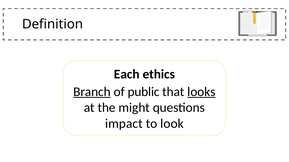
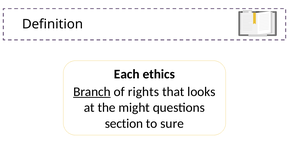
public: public -> rights (143, 92)
looks underline: present -> none (201, 92)
impact: impact -> section (124, 124)
look: look -> sure (172, 124)
